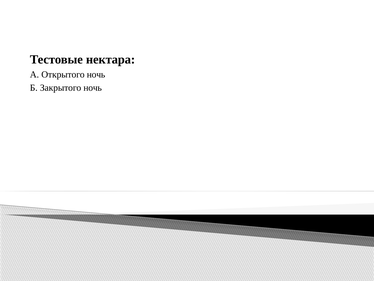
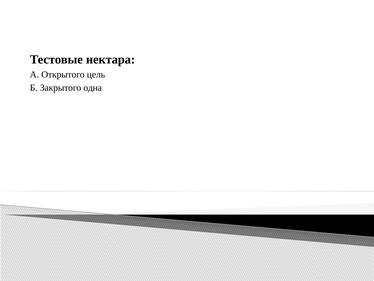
Открытого ночь: ночь -> цель (96, 74)
Закрытого ночь: ночь -> одна (93, 88)
